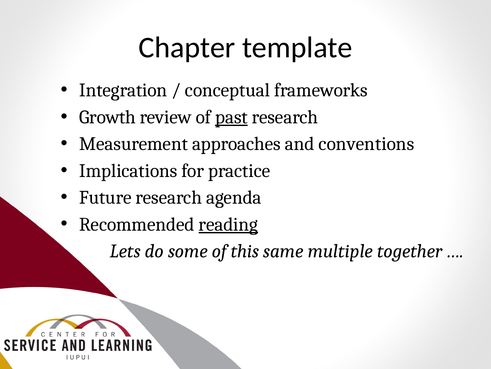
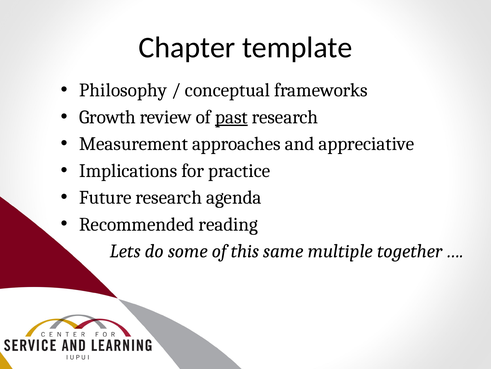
Integration: Integration -> Philosophy (123, 90)
conventions: conventions -> appreciative (366, 144)
reading underline: present -> none (228, 224)
